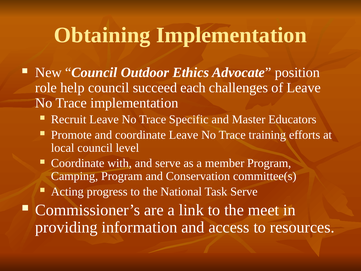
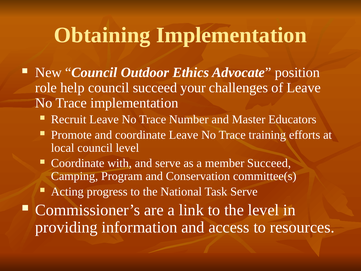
each: each -> your (193, 88)
Specific: Specific -> Number (189, 119)
member Program: Program -> Succeed (269, 163)
the meet: meet -> level (263, 210)
